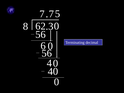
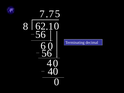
.3: .3 -> .1 (50, 26)
